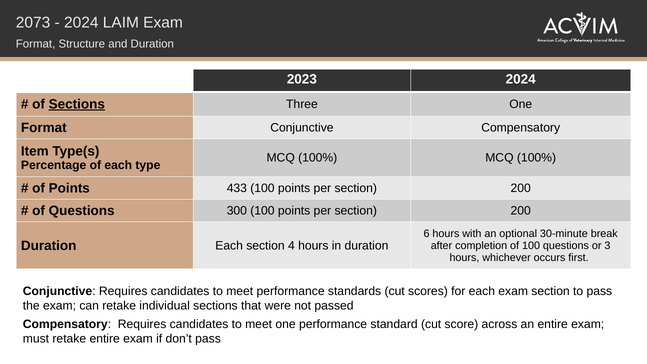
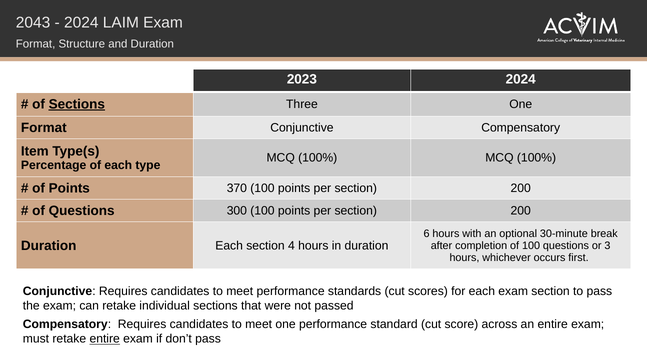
2073: 2073 -> 2043 (33, 23)
433: 433 -> 370 (237, 188)
entire underline: none -> present (105, 339)
